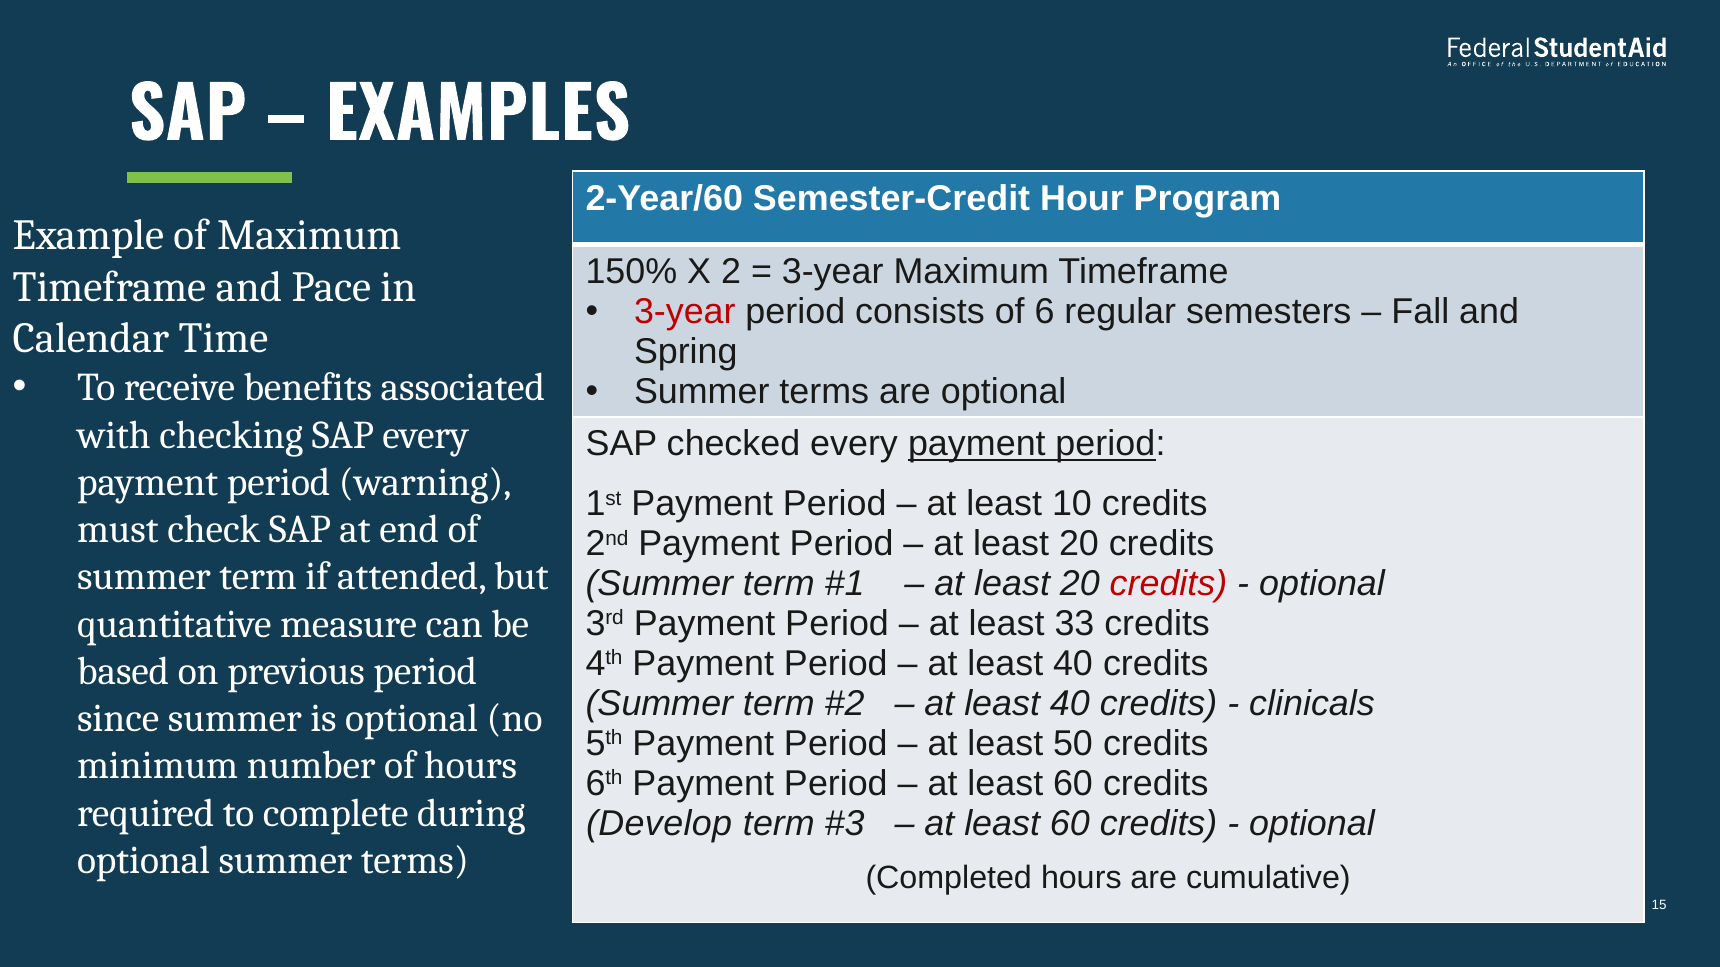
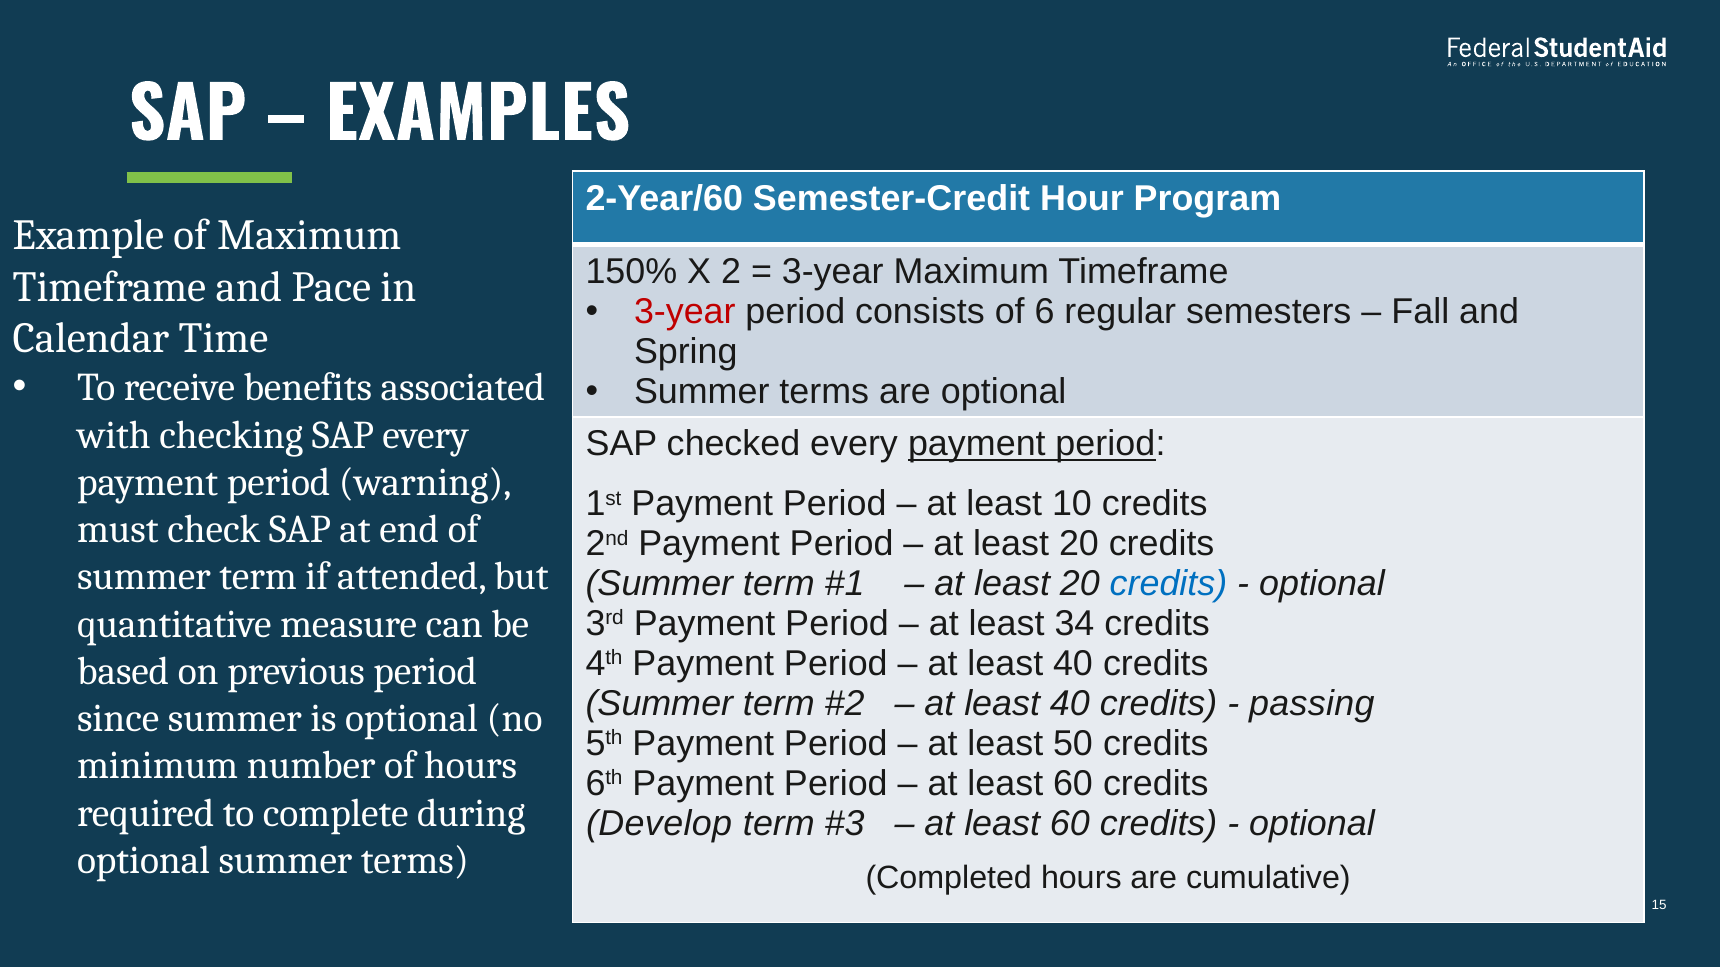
credits colour: red -> blue (1168, 584)
33: 33 -> 34 (1074, 624)
clinicals: clinicals -> passing (1312, 704)
